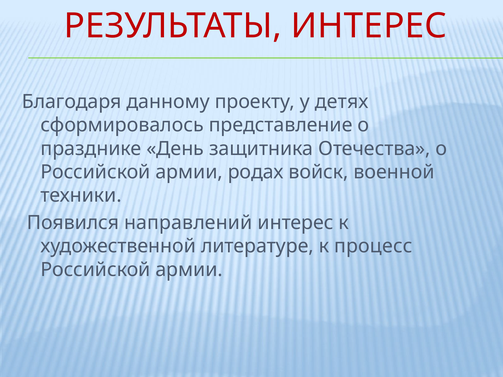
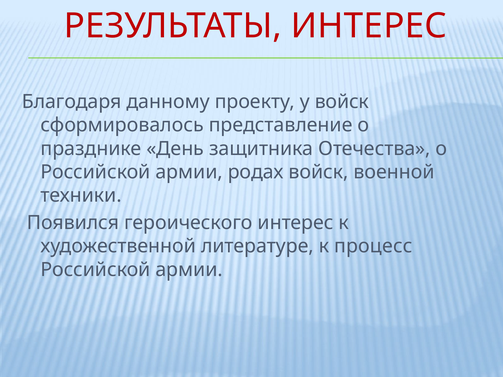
у детях: детях -> войск (342, 102)
направлений: направлений -> героического (188, 223)
